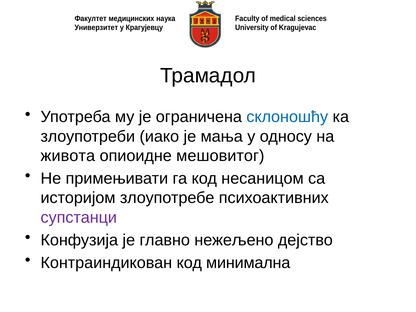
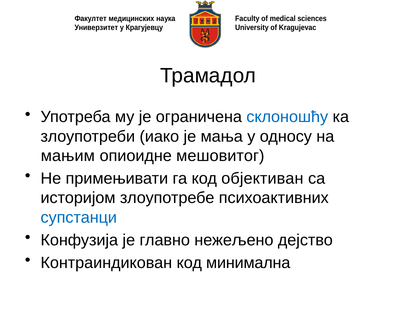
живота: живота -> мањим (68, 156)
несаницом: несаницом -> објективан (262, 179)
супстанци colour: purple -> blue (79, 217)
